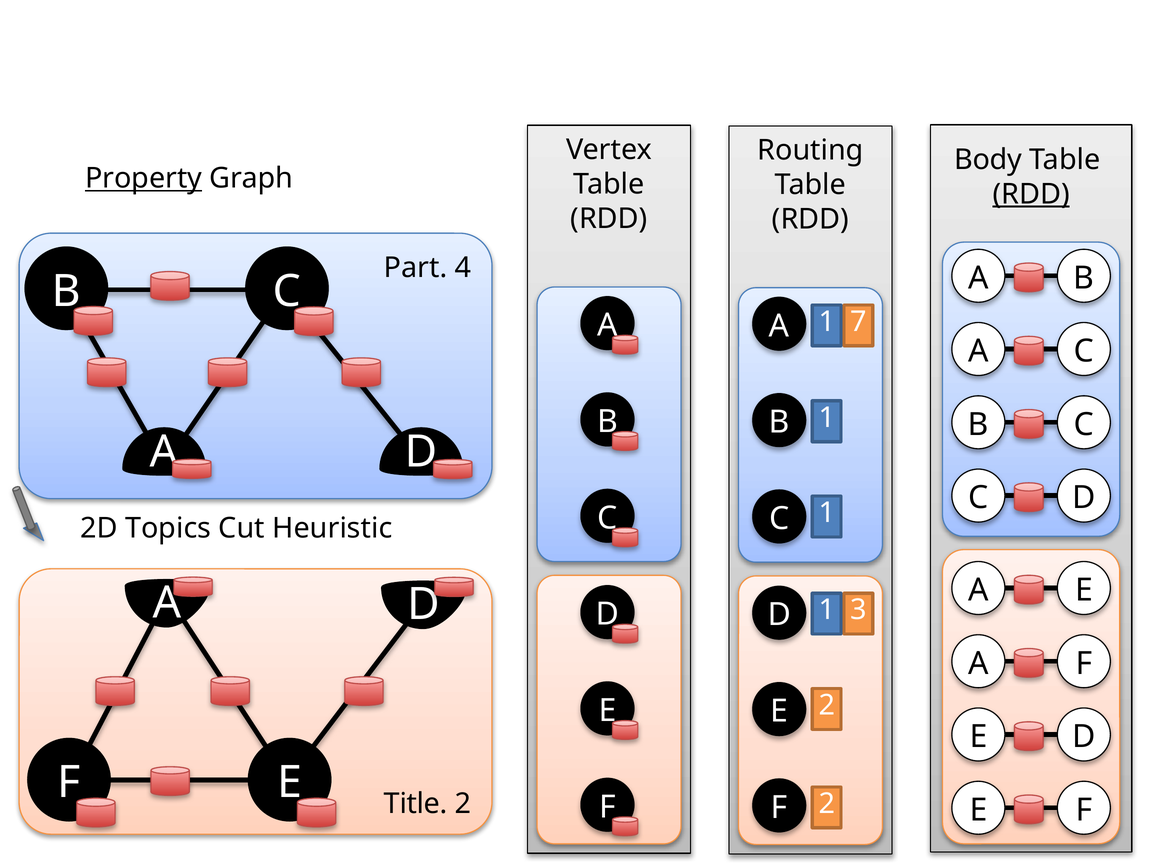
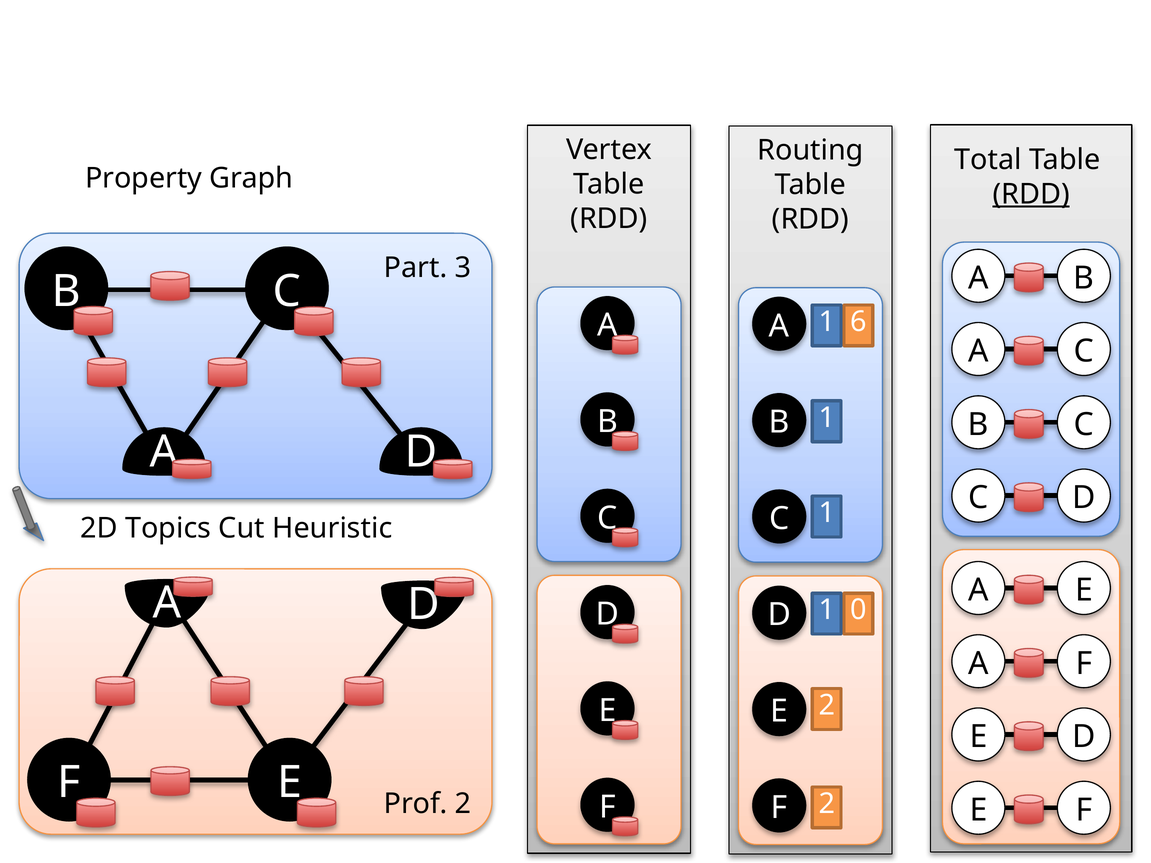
Body: Body -> Total (988, 160)
Property underline: present -> none (144, 178)
4: 4 -> 3 (463, 268)
7: 7 -> 6 (859, 322)
3: 3 -> 0 (859, 610)
Title: Title -> Prof (416, 804)
